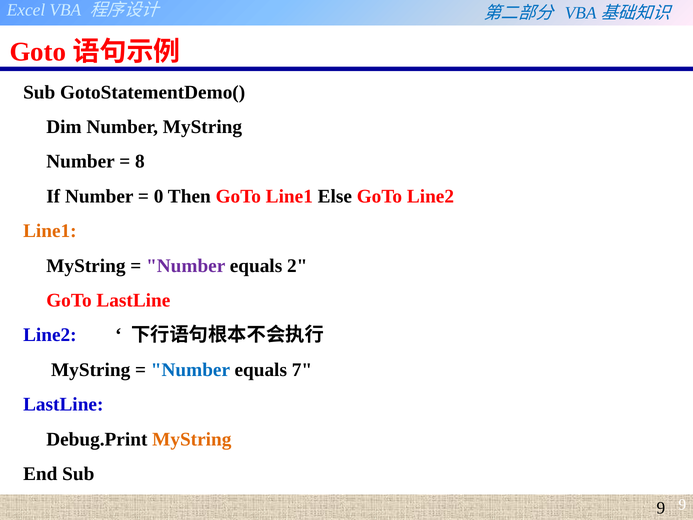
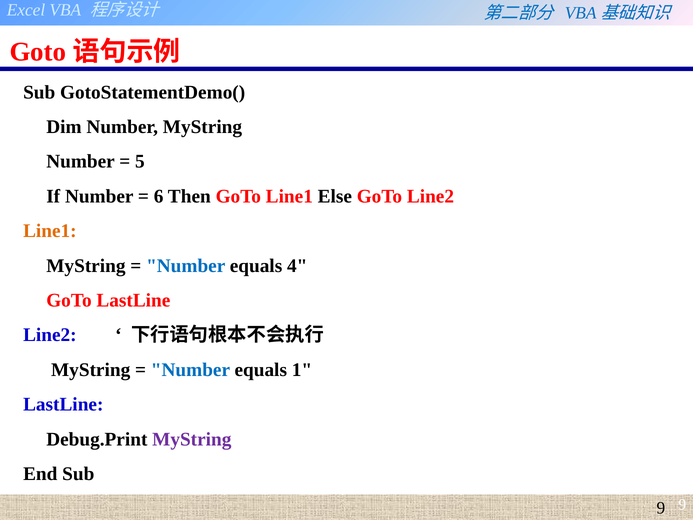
8: 8 -> 5 (140, 162)
0: 0 -> 6 (159, 196)
Number colour: purple -> blue (186, 266)
2: 2 -> 4 (297, 266)
7: 7 -> 1 (302, 370)
MyString colour: orange -> purple (192, 439)
